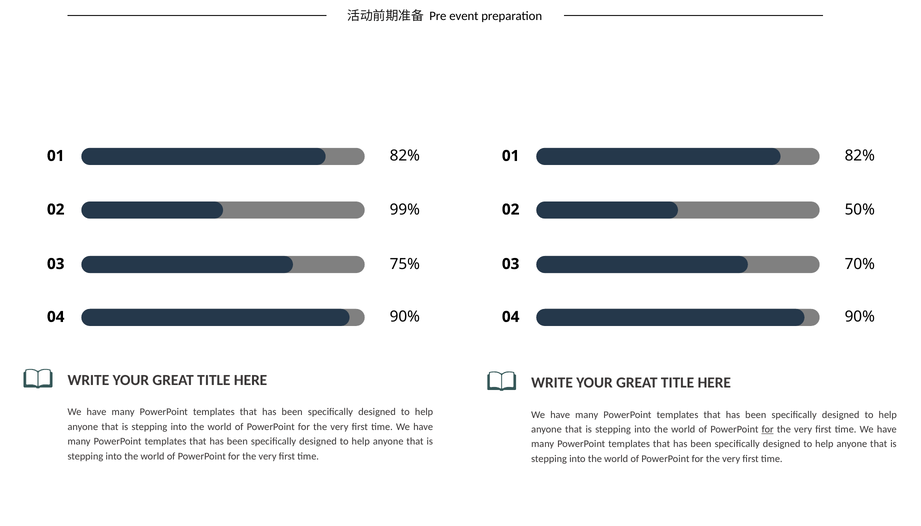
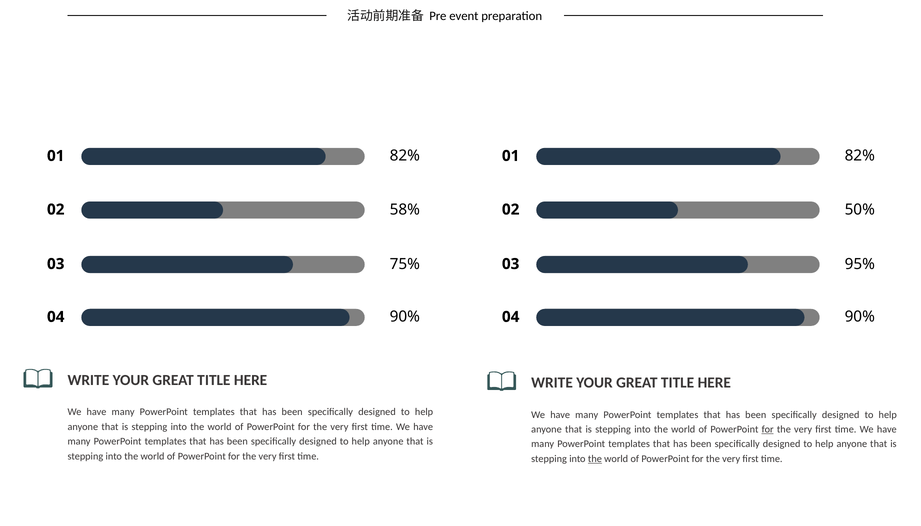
99%: 99% -> 58% (405, 209)
70%: 70% -> 95% (860, 264)
the underline: none -> present (595, 459)
